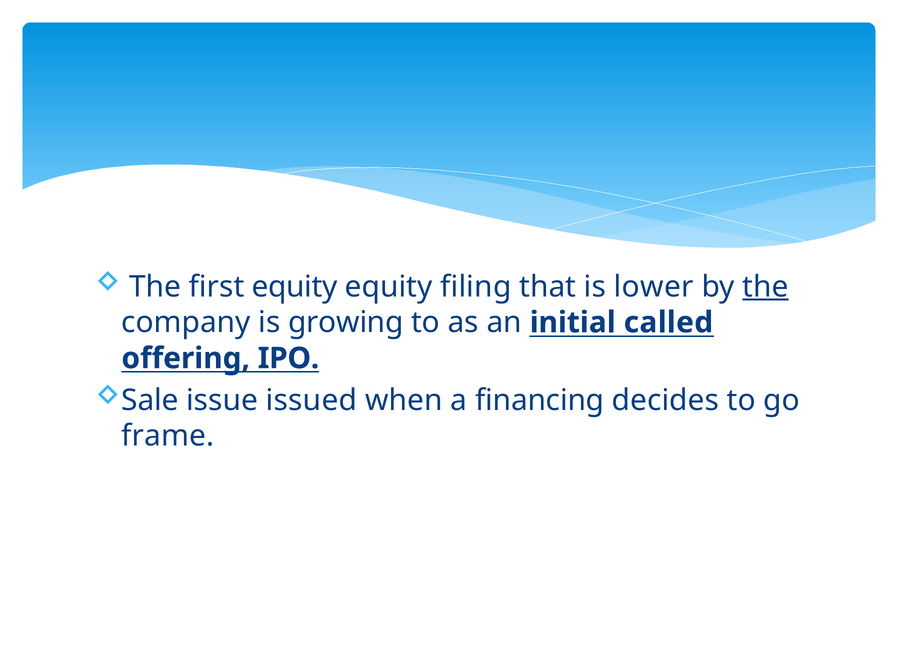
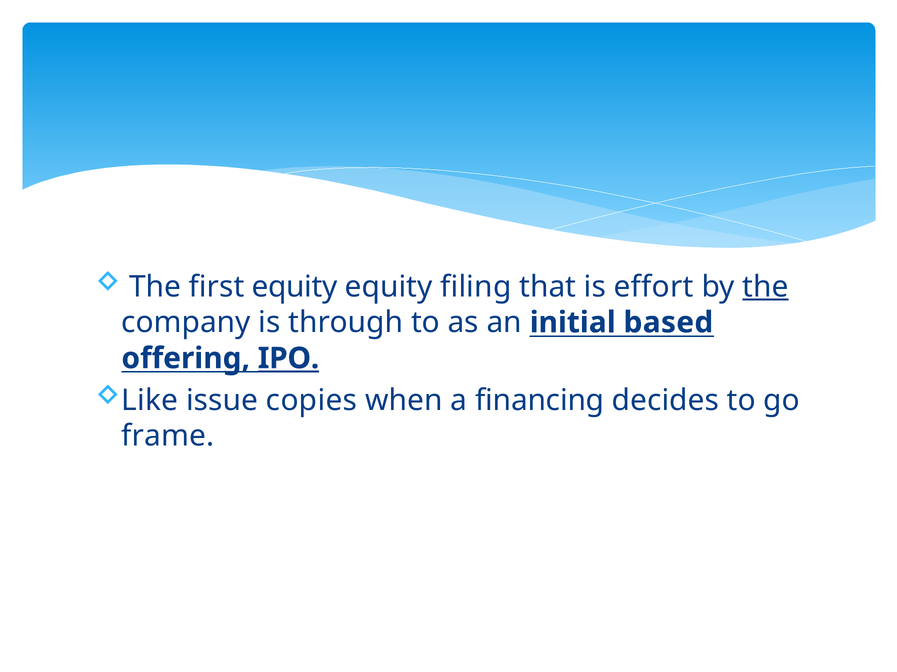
lower: lower -> effort (654, 287)
growing: growing -> through (346, 323)
called: called -> based (668, 323)
IPO underline: none -> present (288, 359)
Sale: Sale -> Like (150, 401)
issued: issued -> copies (311, 401)
